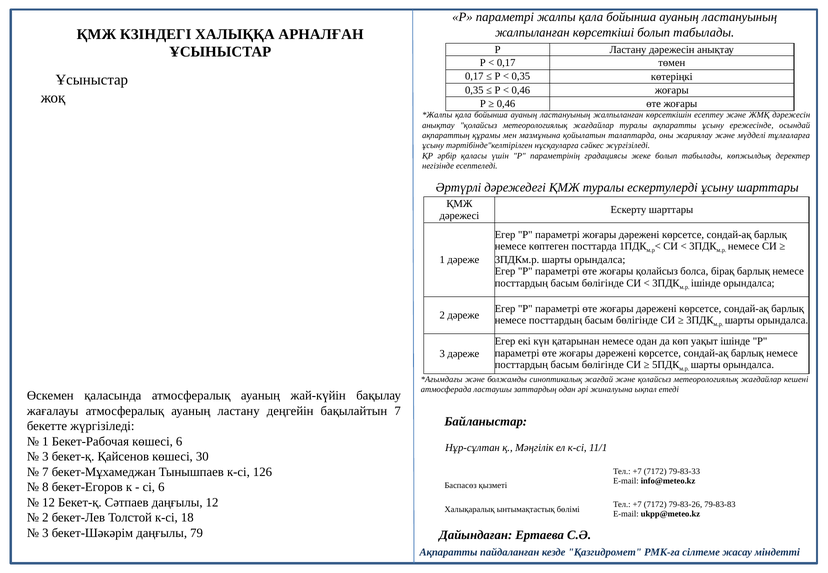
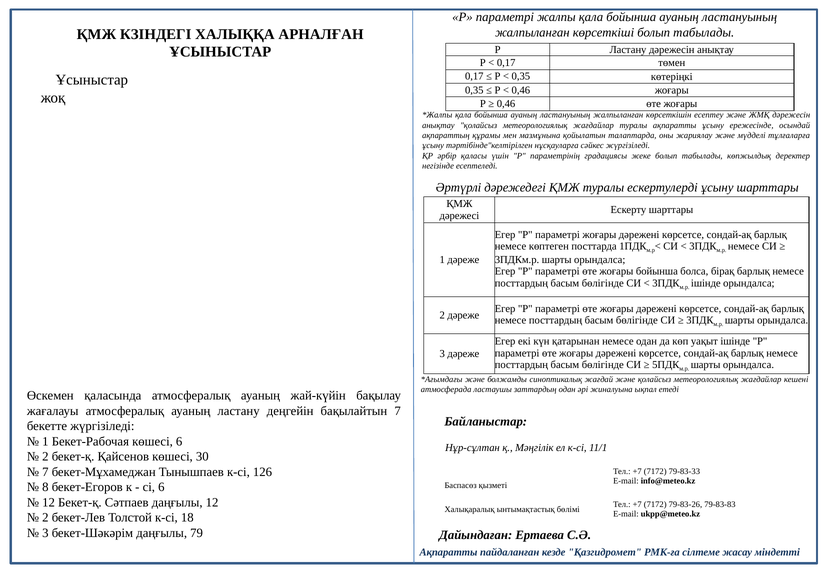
жоғары қолайсыз: қолайсыз -> бойынша (657, 271)
3: 3 -> 2 (45, 457)
